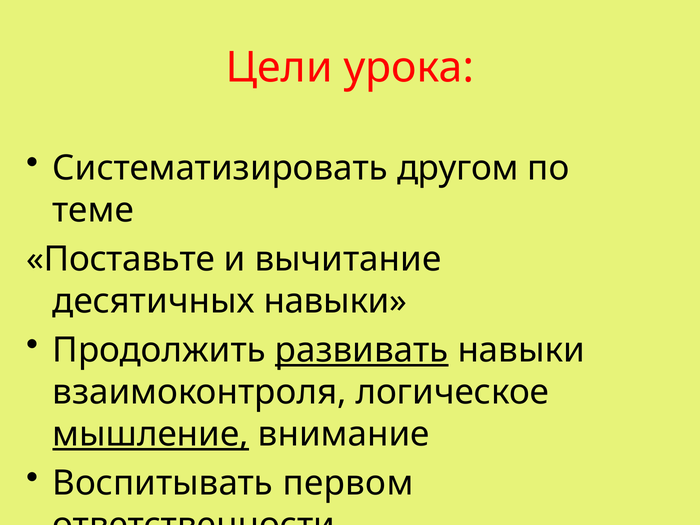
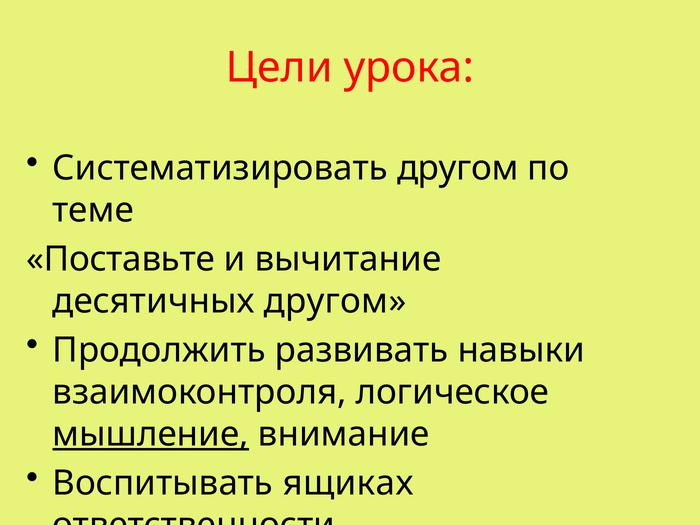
десятичных навыки: навыки -> другом (335, 301)
развивать underline: present -> none (362, 350)
первом: первом -> ящиках (348, 483)
